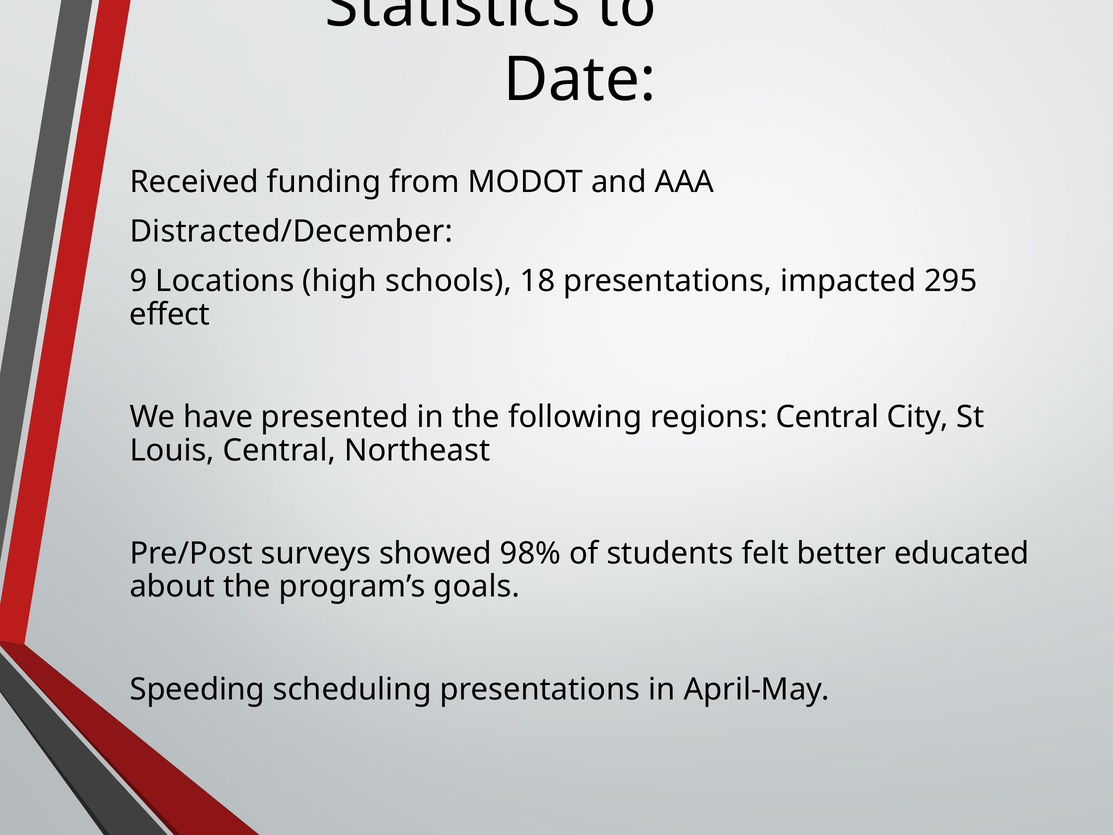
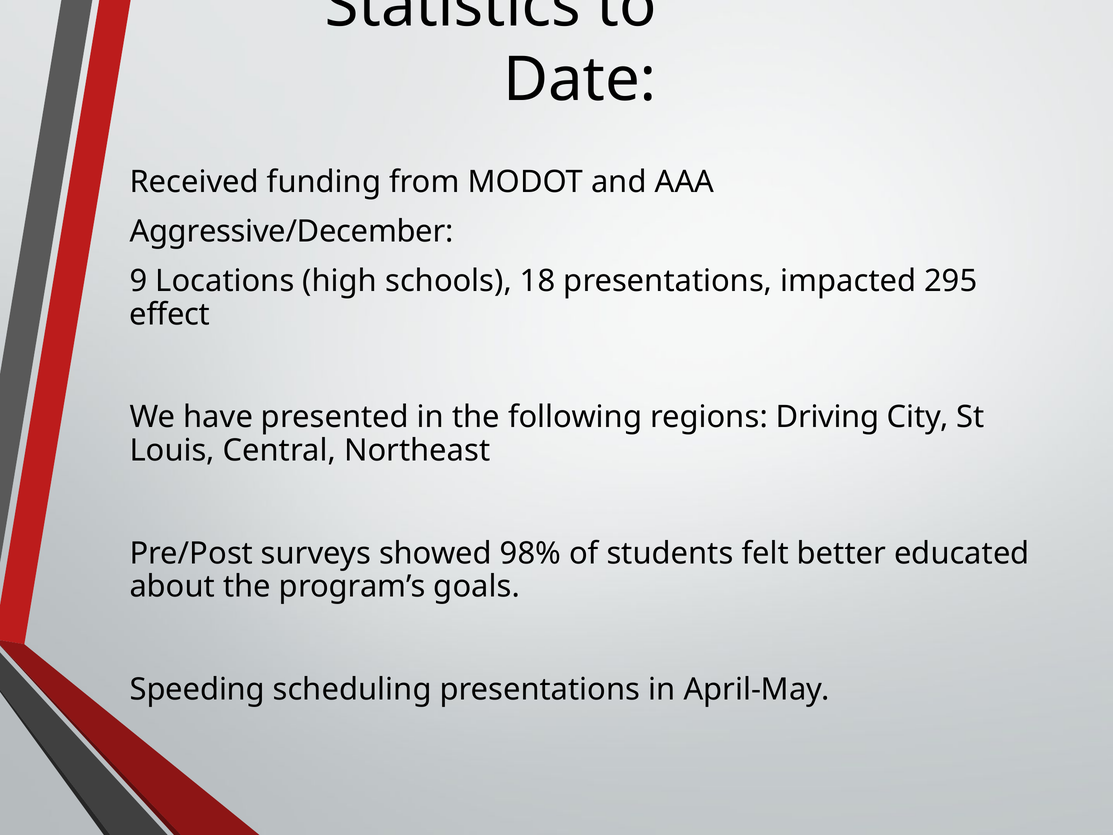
Distracted/December: Distracted/December -> Aggressive/December (292, 231)
regions Central: Central -> Driving (827, 417)
